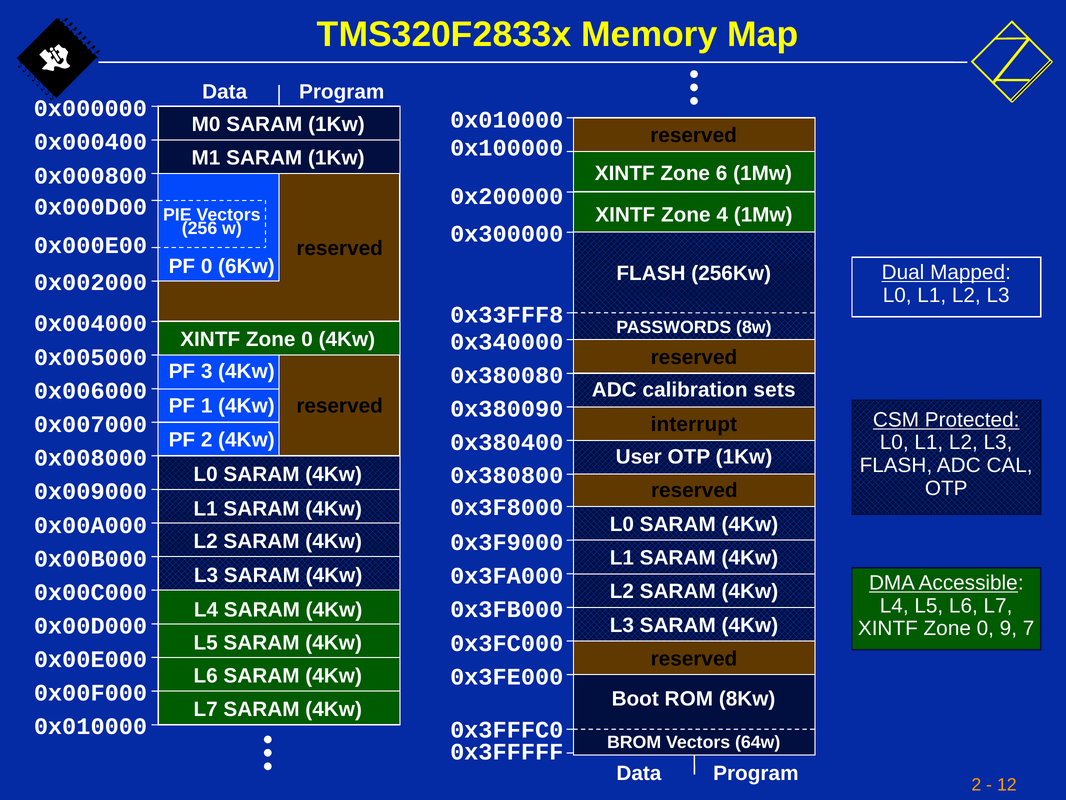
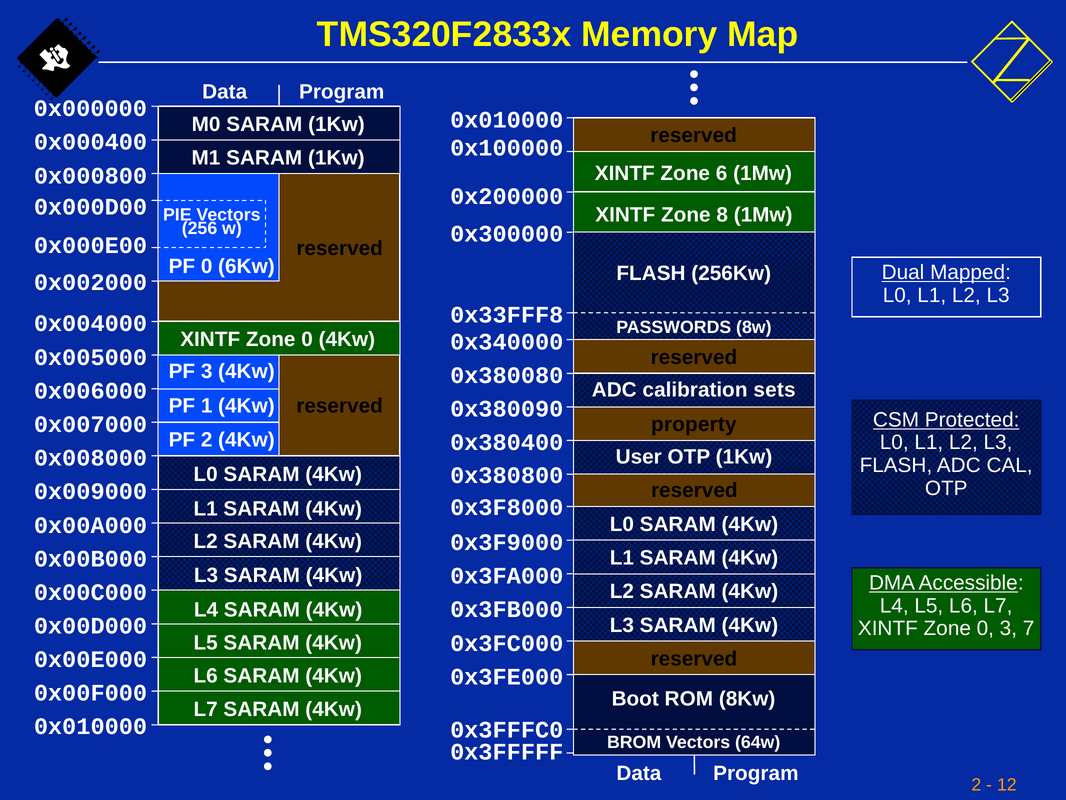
4: 4 -> 8 (722, 215)
interrupt: interrupt -> property (694, 424)
0 9: 9 -> 3 (1008, 628)
